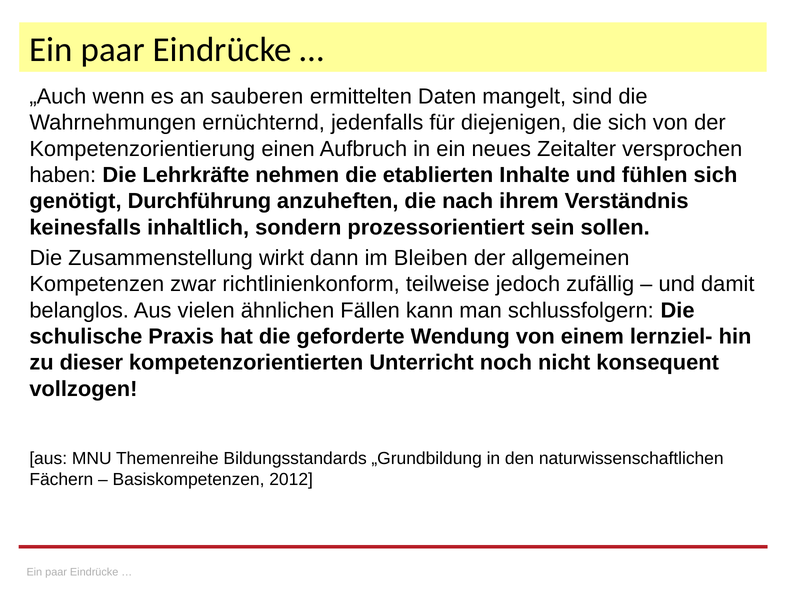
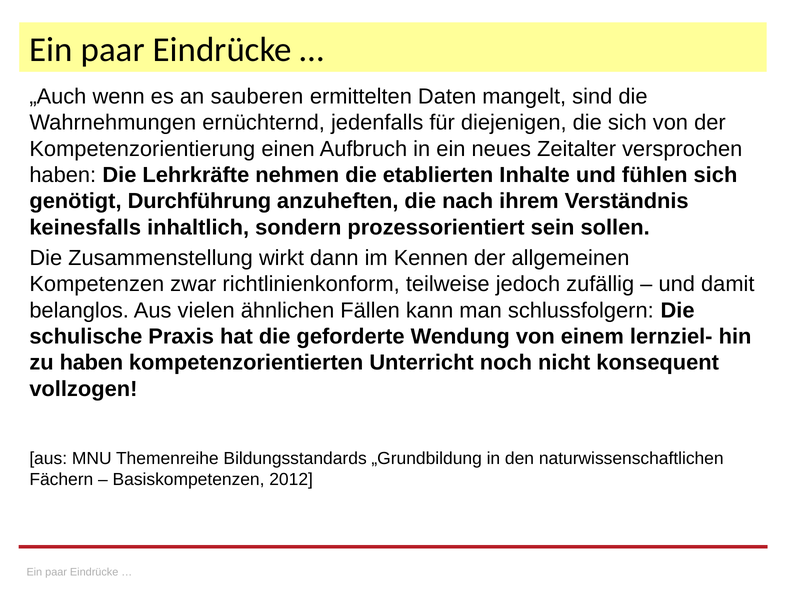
Bleiben: Bleiben -> Kennen (431, 258)
zu dieser: dieser -> haben (91, 363)
